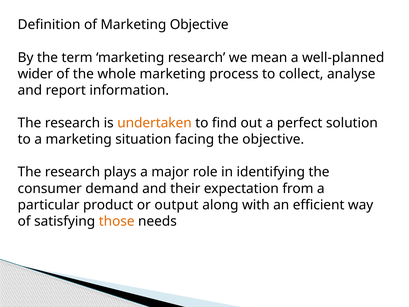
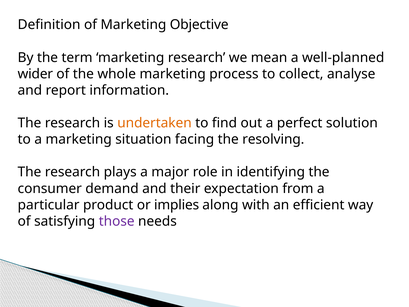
the objective: objective -> resolving (273, 139)
output: output -> implies (177, 205)
those colour: orange -> purple (117, 221)
